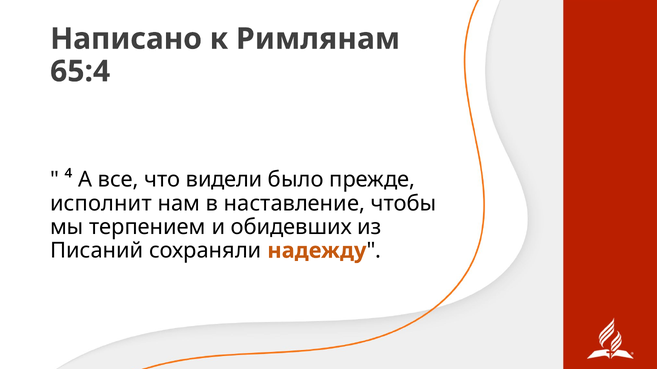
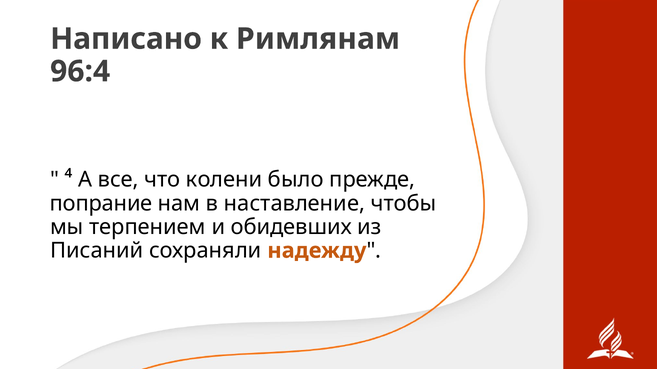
65:4: 65:4 -> 96:4 (80, 71)
видели: видели -> колени (224, 180)
исполнит: исполнит -> попрание (101, 204)
